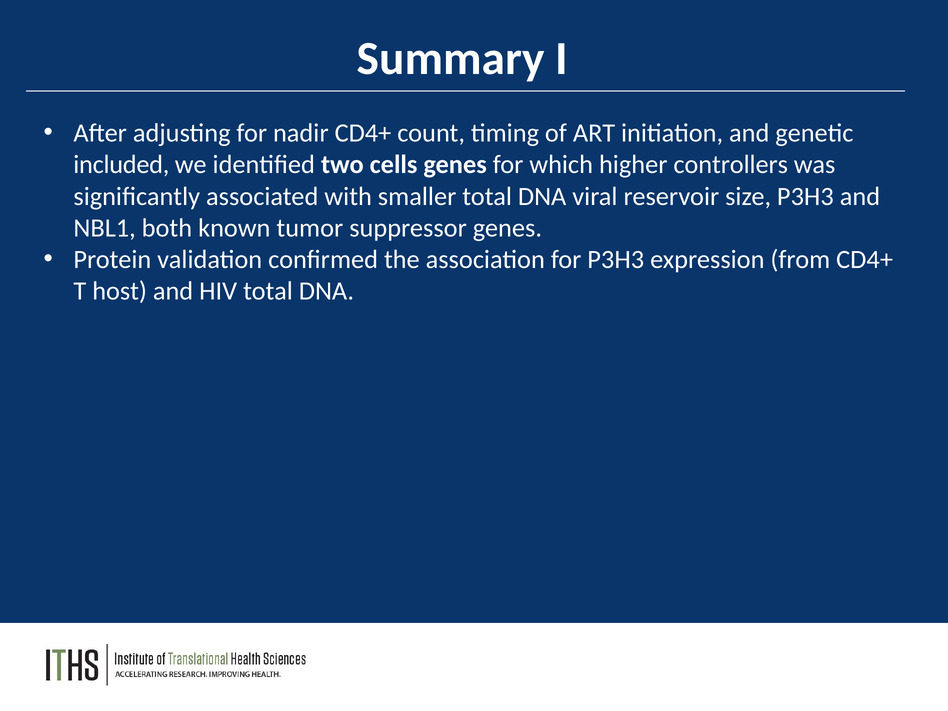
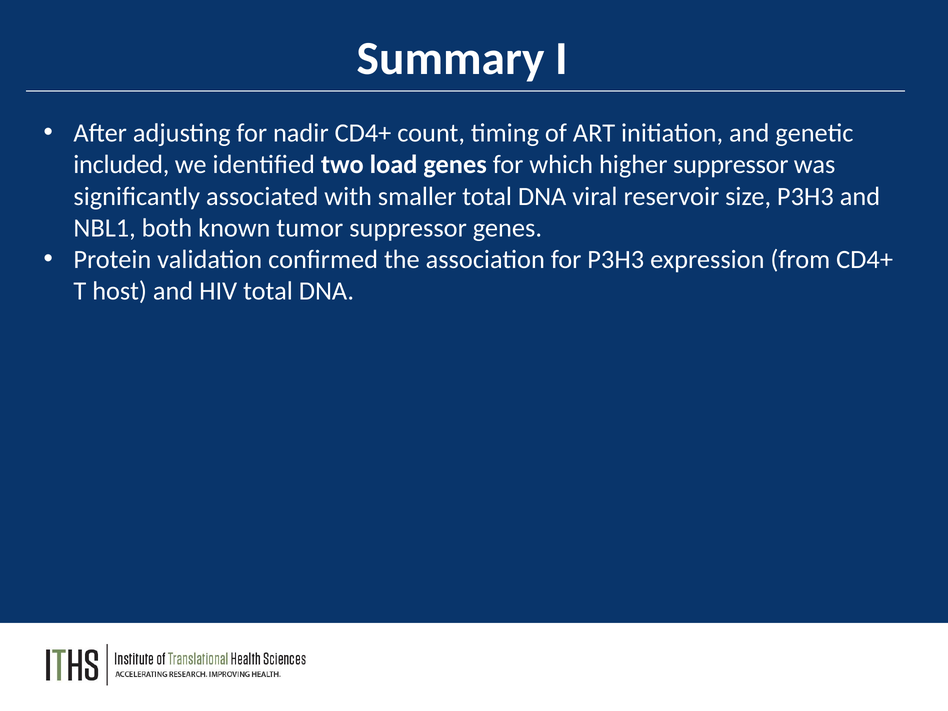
cells: cells -> load (394, 165)
higher controllers: controllers -> suppressor (731, 165)
